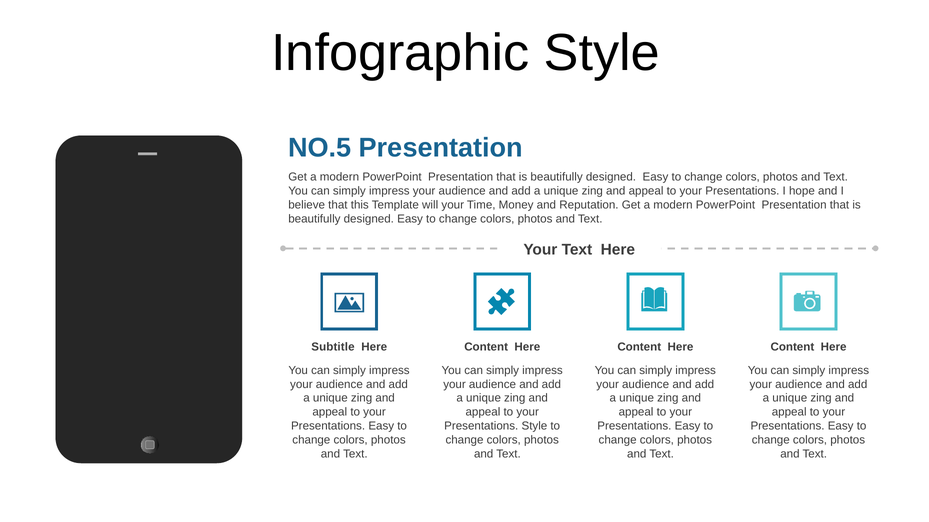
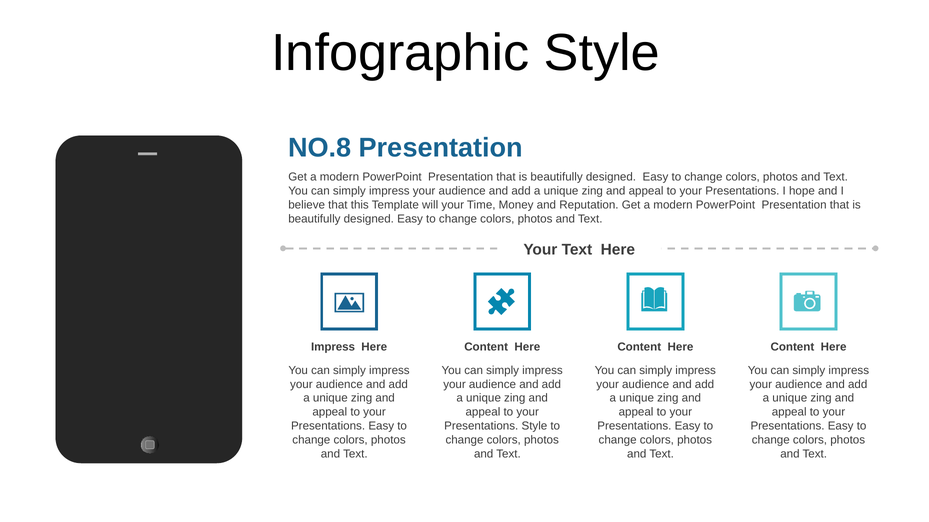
NO.5: NO.5 -> NO.8 (320, 148)
Subtitle: Subtitle -> Impress (333, 347)
